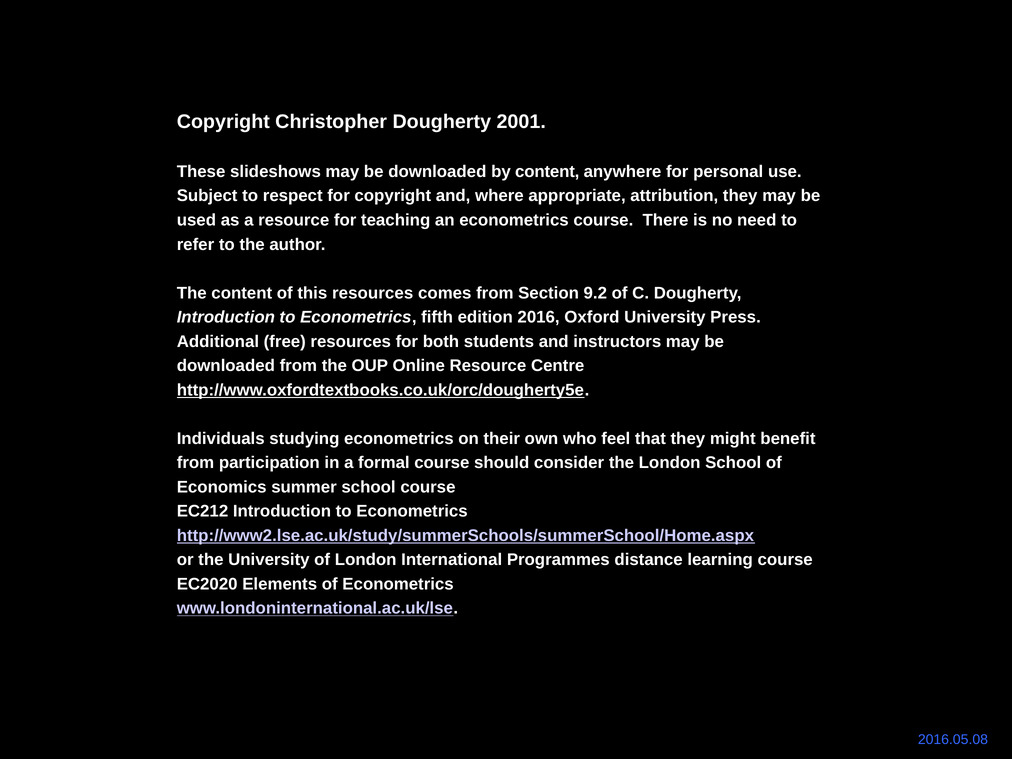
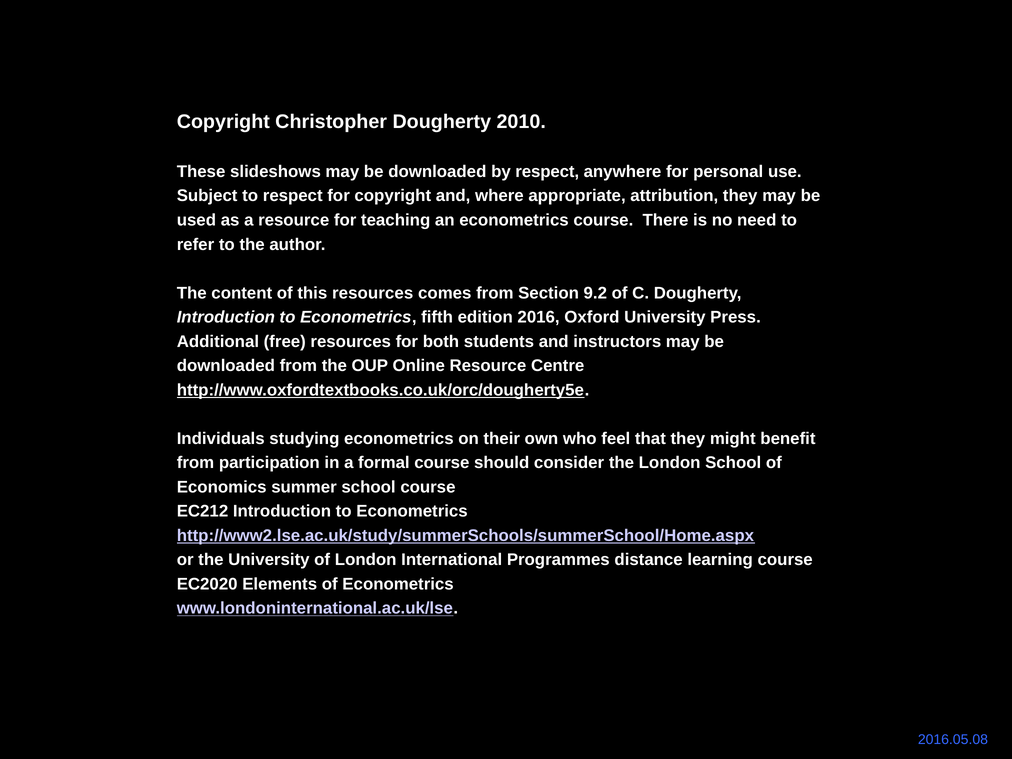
2001: 2001 -> 2010 (521, 122)
by content: content -> respect (547, 172)
